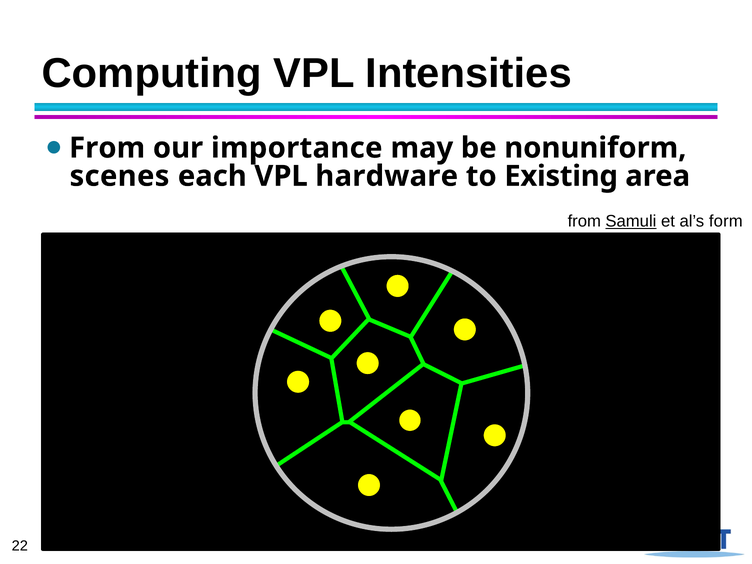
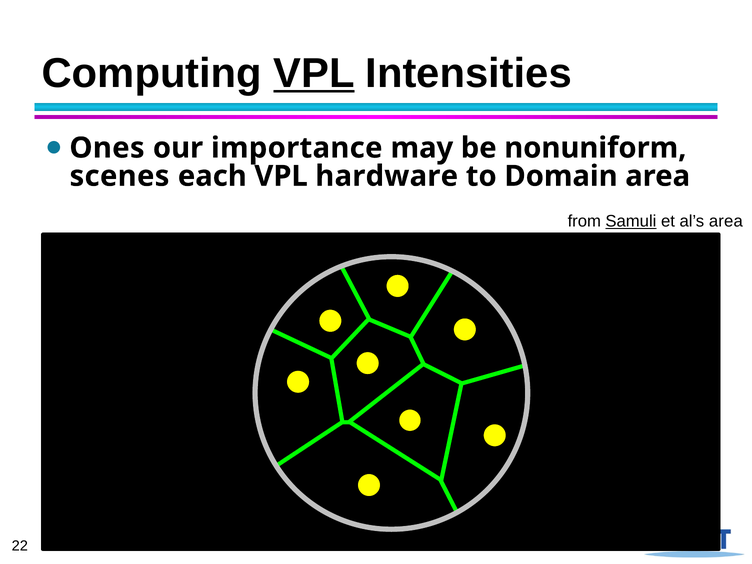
VPL underline: none -> present (314, 73)
From: From -> Ones (107, 148)
Existing: Existing -> Domain (561, 176)
al’s form: form -> area (726, 221)
